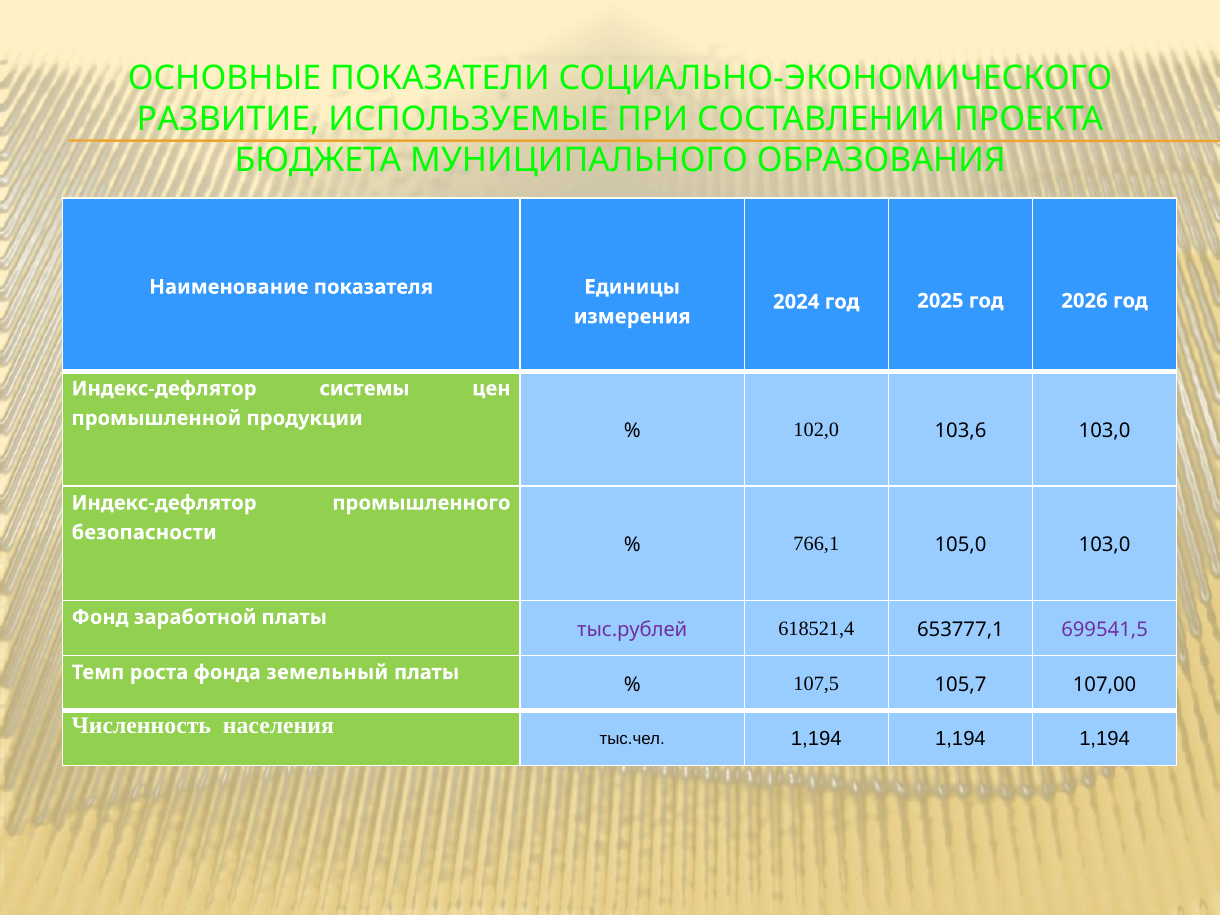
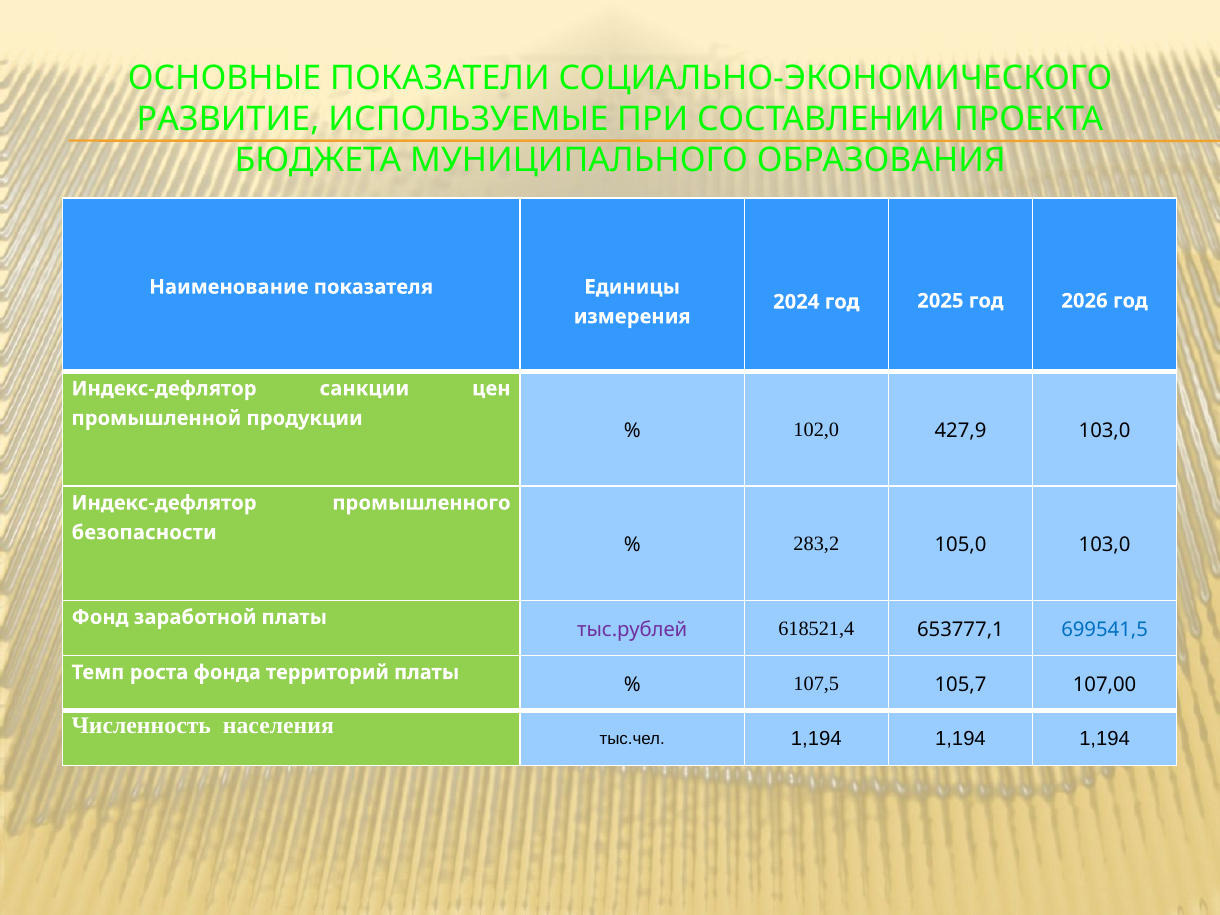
системы: системы -> санкции (364, 389)
103,6: 103,6 -> 427,9 (961, 431)
766,1: 766,1 -> 283,2 (816, 544)
699541,5 colour: purple -> blue (1105, 630)
земельный: земельный -> территорий (327, 672)
